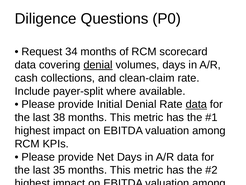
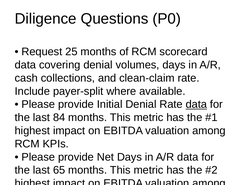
34: 34 -> 25 (71, 52)
denial underline: present -> none (98, 65)
38: 38 -> 84 (59, 117)
35: 35 -> 65 (59, 170)
